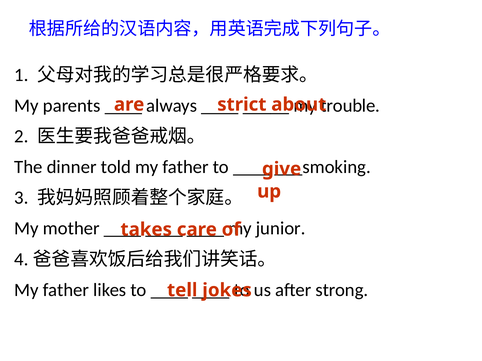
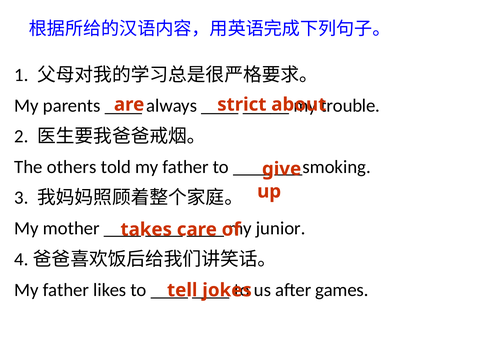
dinner: dinner -> others (72, 167)
strong: strong -> games (342, 290)
